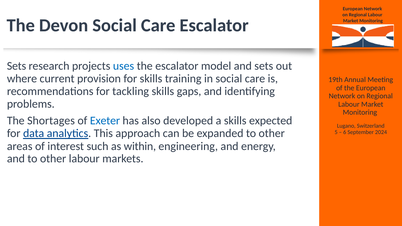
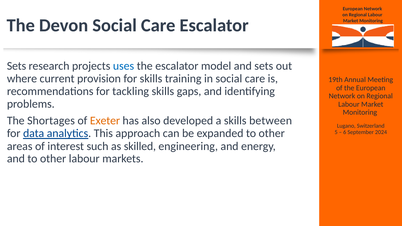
Exeter colour: blue -> orange (105, 121)
expected: expected -> between (271, 121)
within: within -> skilled (140, 146)
